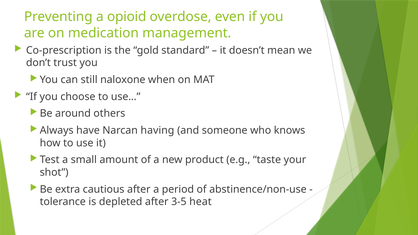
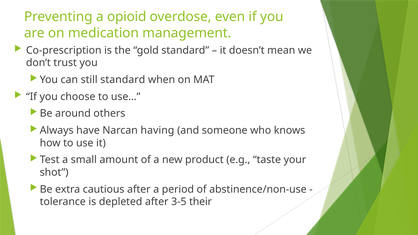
still naloxone: naloxone -> standard (123, 80)
heat: heat -> their (201, 202)
